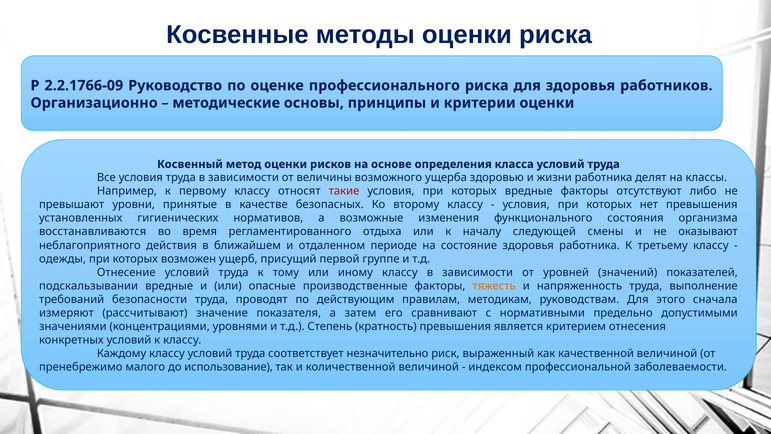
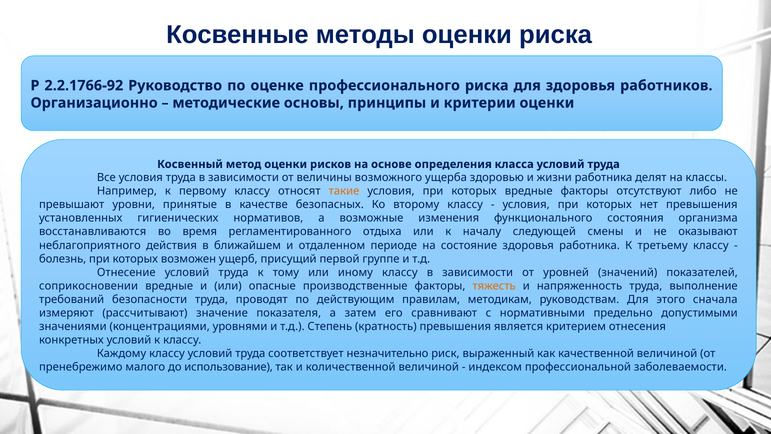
2.2.1766-09: 2.2.1766-09 -> 2.2.1766-92 (84, 85)
такие colour: red -> orange (344, 191)
одежды: одежды -> болезнь (63, 259)
подскальзывании: подскальзывании -> соприкосновении (89, 286)
